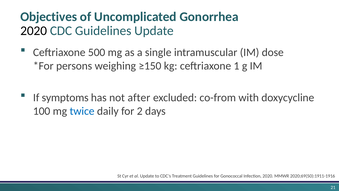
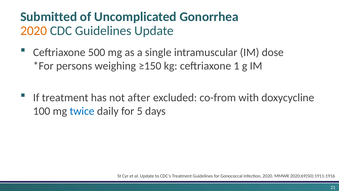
Objectives: Objectives -> Submitted (49, 17)
2020 colour: black -> orange (34, 31)
If symptoms: symptoms -> treatment (65, 97)
2: 2 -> 5 (140, 111)
